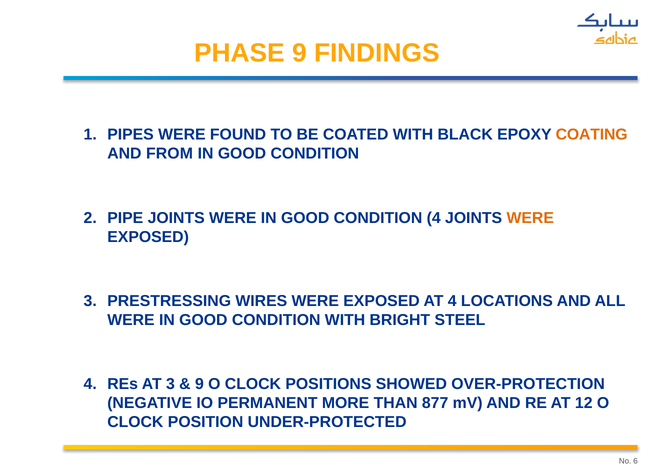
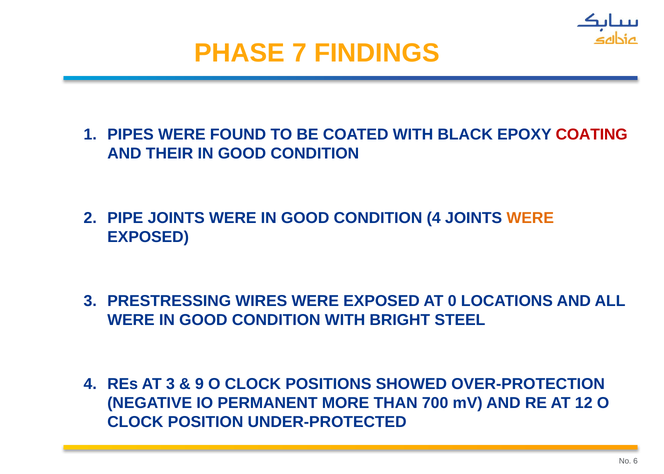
PHASE 9: 9 -> 7 (299, 53)
COATING colour: orange -> red (592, 135)
FROM: FROM -> THEIR (170, 154)
AT 4: 4 -> 0 (452, 301)
877: 877 -> 700 (435, 403)
